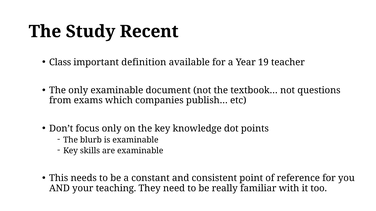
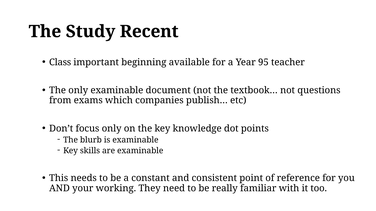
definition: definition -> beginning (144, 62)
19: 19 -> 95 (263, 62)
teaching: teaching -> working (116, 189)
